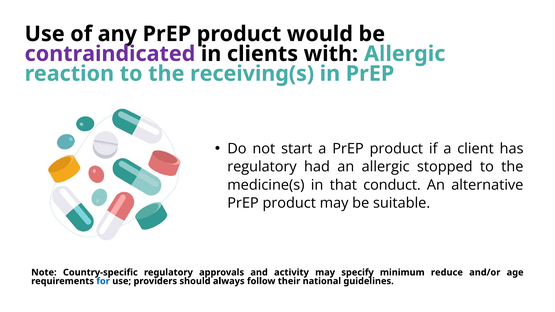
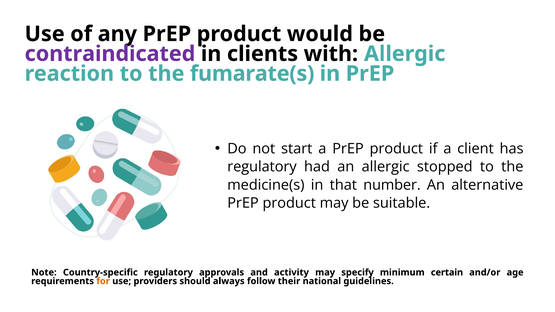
receiving(s: receiving(s -> fumarate(s (252, 74)
conduct: conduct -> number (392, 185)
reduce: reduce -> certain (447, 273)
for colour: blue -> orange (103, 281)
